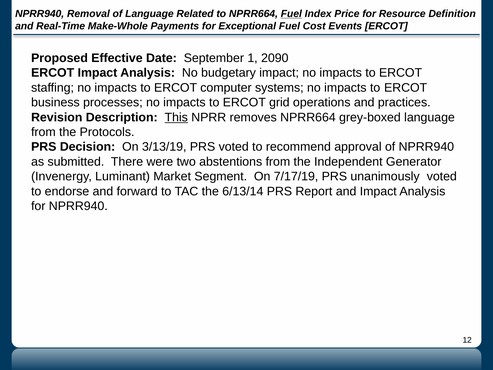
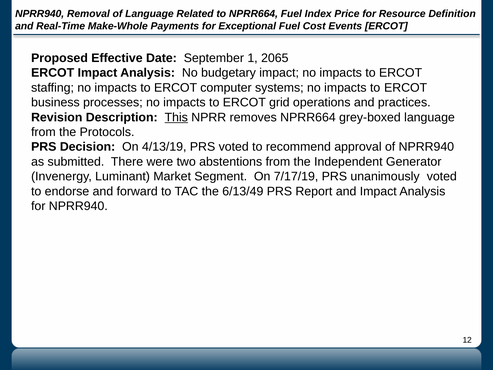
Fuel underline: present -> none (291, 14)
2090: 2090 -> 2065 (275, 58)
3/13/19: 3/13/19 -> 4/13/19 (164, 147)
6/13/14: 6/13/14 -> 6/13/49 (243, 191)
